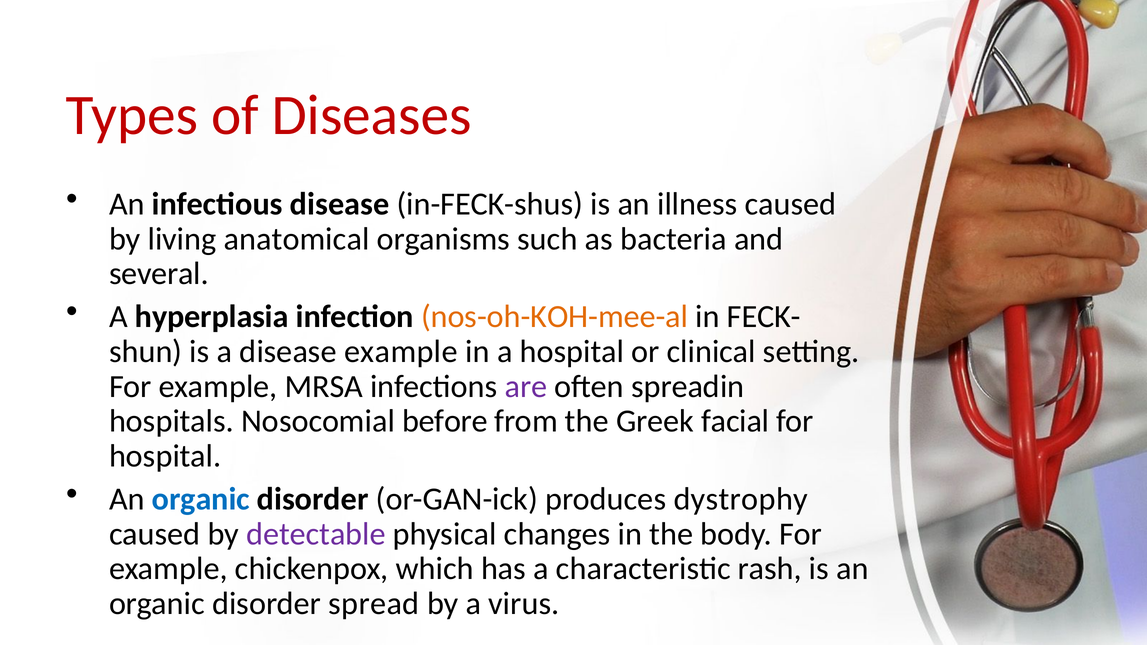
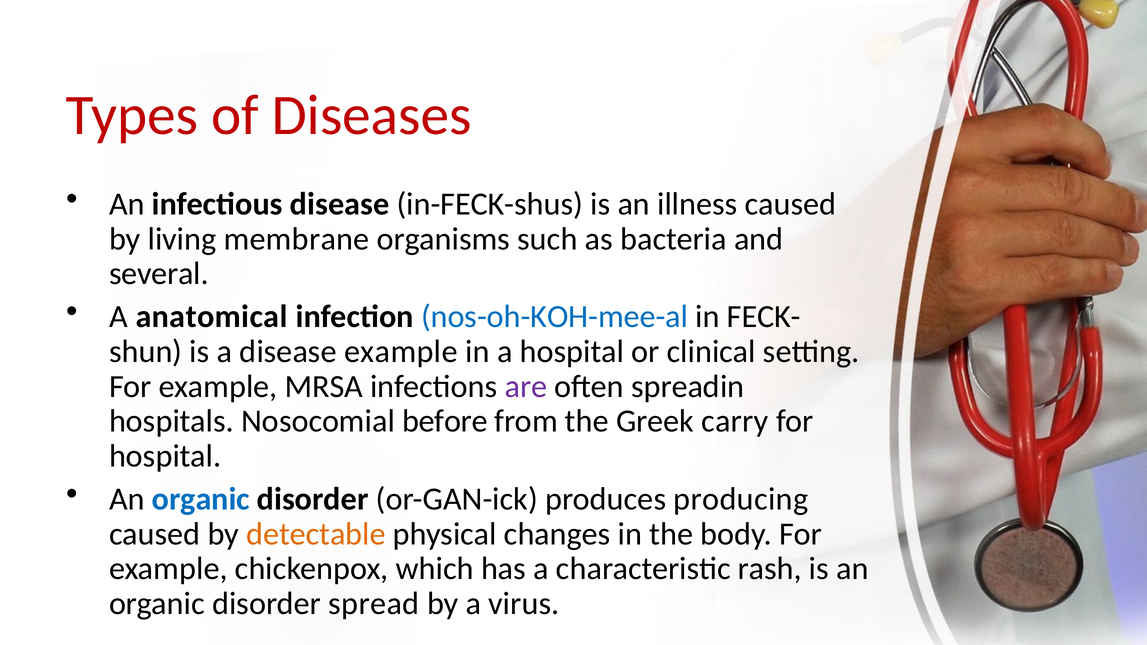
anatomical: anatomical -> membrane (297, 239)
hyperplasia: hyperplasia -> anatomical (212, 317)
nos-oh-KOH-mee-al colour: orange -> blue (555, 317)
facial: facial -> carry (735, 421)
dystrophy: dystrophy -> producing (741, 499)
detectable colour: purple -> orange (316, 534)
